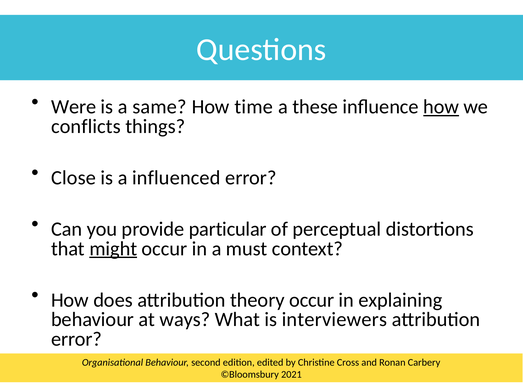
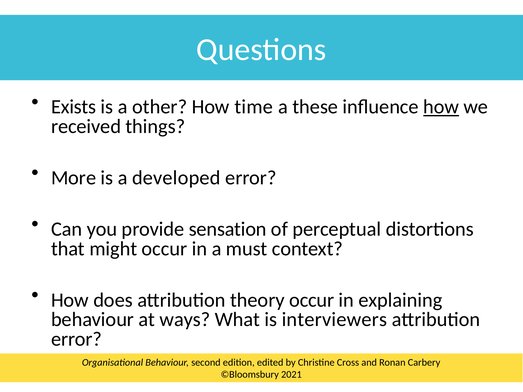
Were: Were -> Exists (74, 107)
same: same -> other (160, 107)
conflicts: conflicts -> received (86, 127)
Close: Close -> More (74, 178)
influenced: influenced -> developed (176, 178)
particular: particular -> sensation (228, 229)
might underline: present -> none (113, 249)
